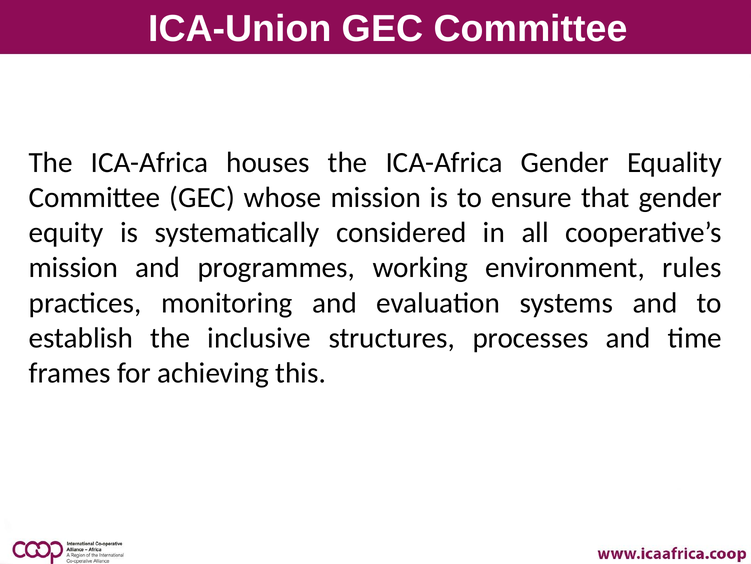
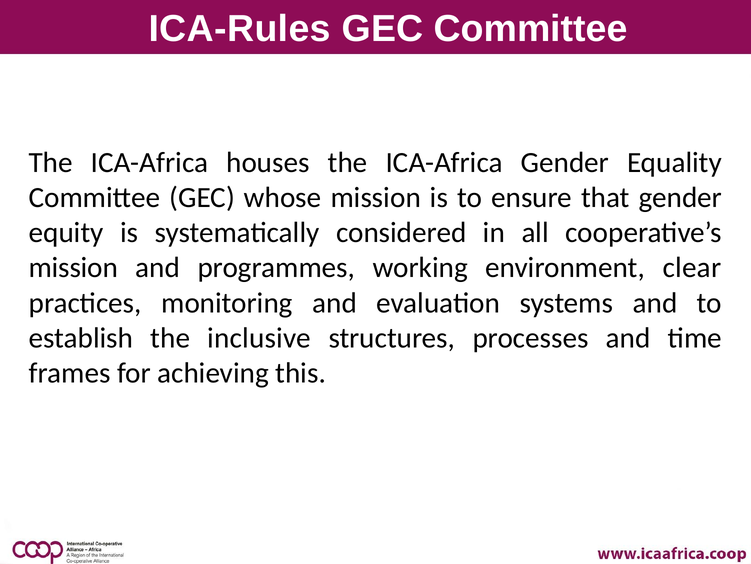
ICA-Union: ICA-Union -> ICA-Rules (240, 29)
rules: rules -> clear (692, 267)
